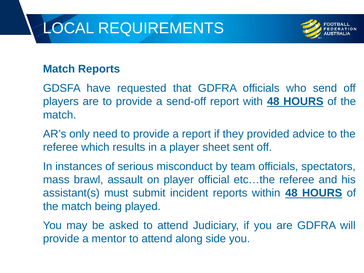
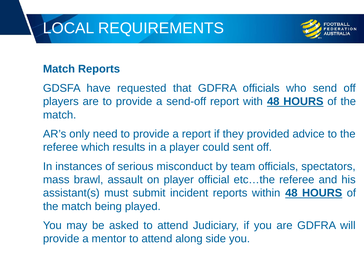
sheet: sheet -> could (216, 147)
